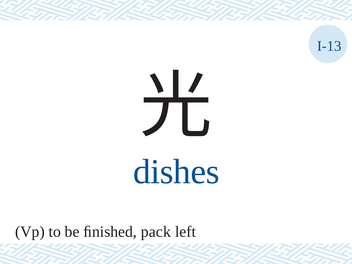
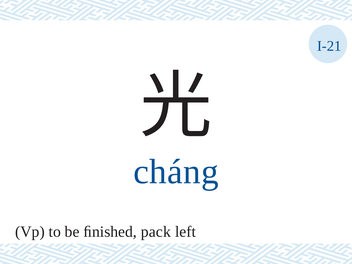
I-13: I-13 -> I-21 (329, 46)
dishes: dishes -> cháng (176, 172)
